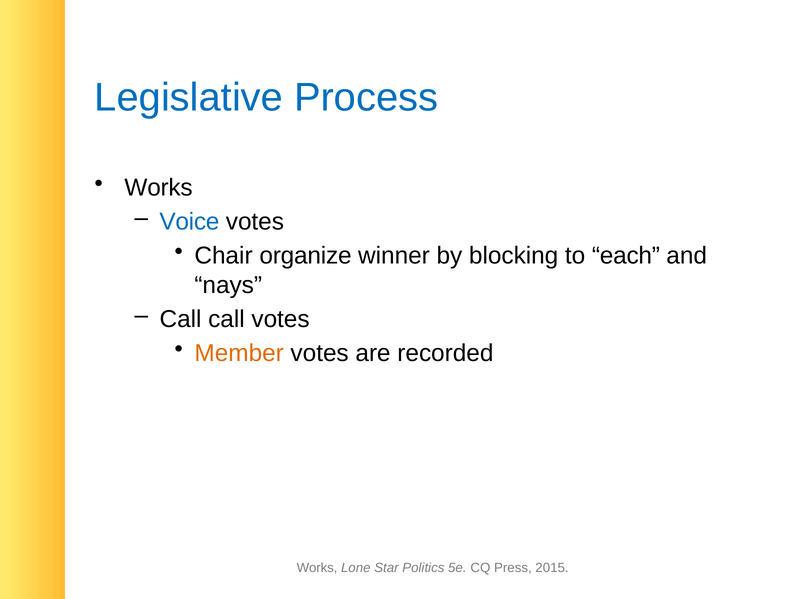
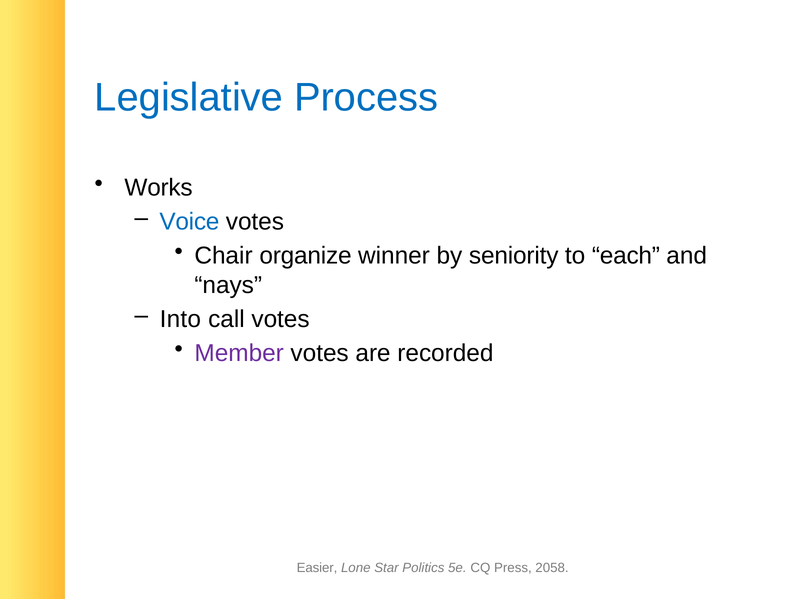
blocking: blocking -> seniority (514, 256)
Call: Call -> Into (180, 319)
Member colour: orange -> purple (239, 354)
Works: Works -> Easier (317, 568)
2015: 2015 -> 2058 (552, 568)
